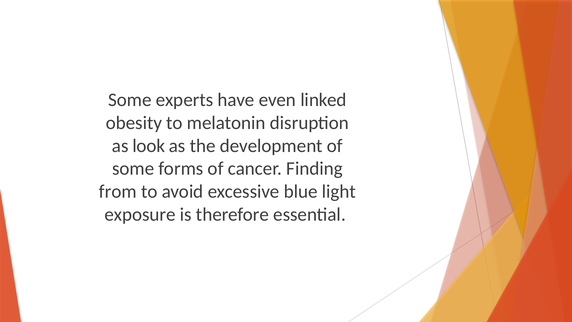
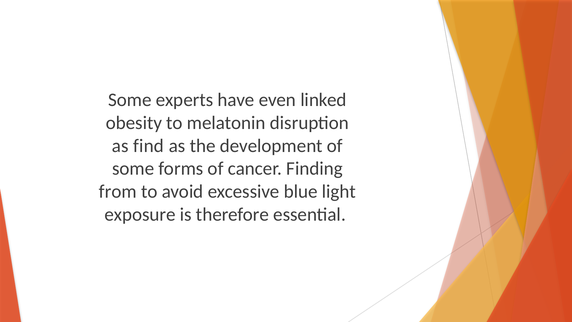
look: look -> find (149, 146)
